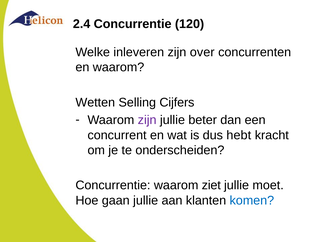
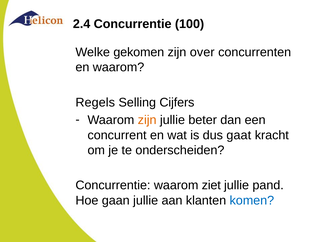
120: 120 -> 100 (190, 24)
inleveren: inleveren -> gekomen (139, 52)
Wetten: Wetten -> Regels (95, 102)
zijn colour: purple -> orange (147, 120)
hebt: hebt -> gaat (239, 135)
moet: moet -> pand (268, 185)
